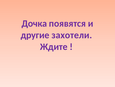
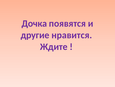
захотели: захотели -> нравится (72, 35)
